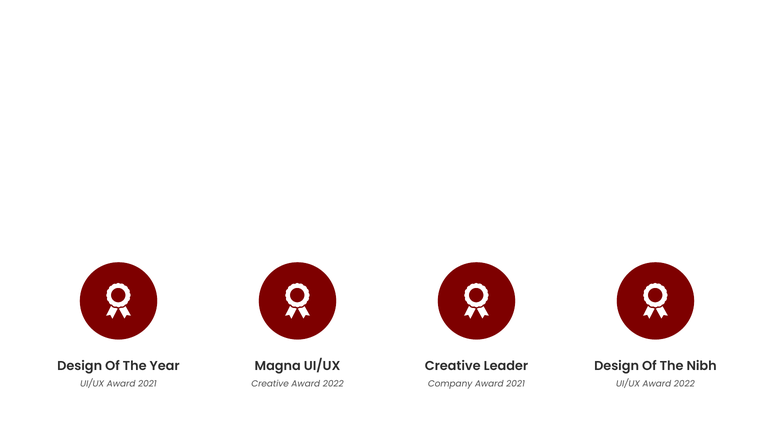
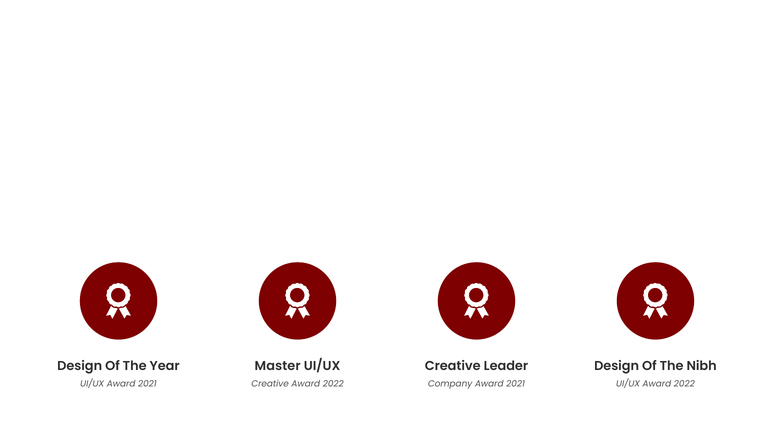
Magna: Magna -> Master (278, 366)
